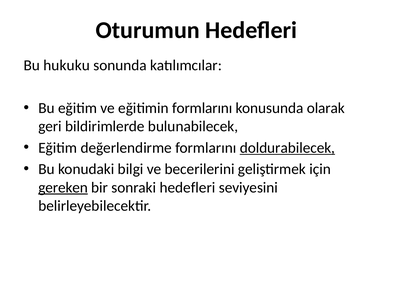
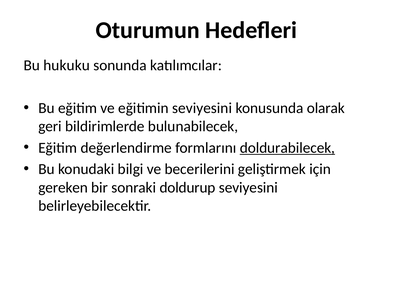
eğitimin formlarını: formlarını -> seviyesini (202, 108)
gereken underline: present -> none (63, 187)
sonraki hedefleri: hedefleri -> doldurup (188, 187)
